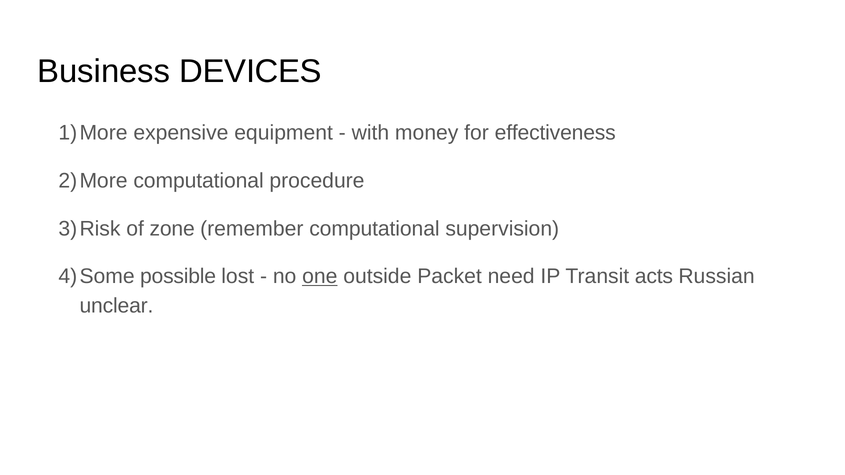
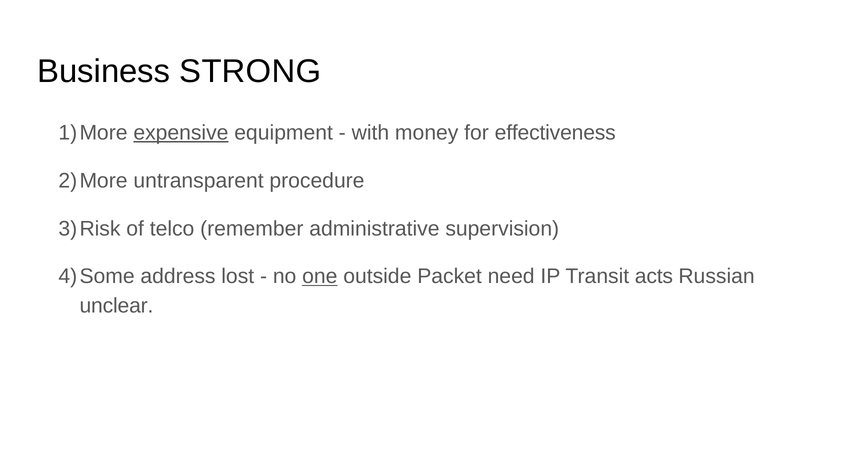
DEVICES: DEVICES -> STRONG (250, 72)
expensive underline: none -> present (181, 133)
computational: computational -> untransparent (199, 181)
zone: zone -> telco (172, 229)
remember computational: computational -> administrative (374, 229)
possible: possible -> address (178, 277)
